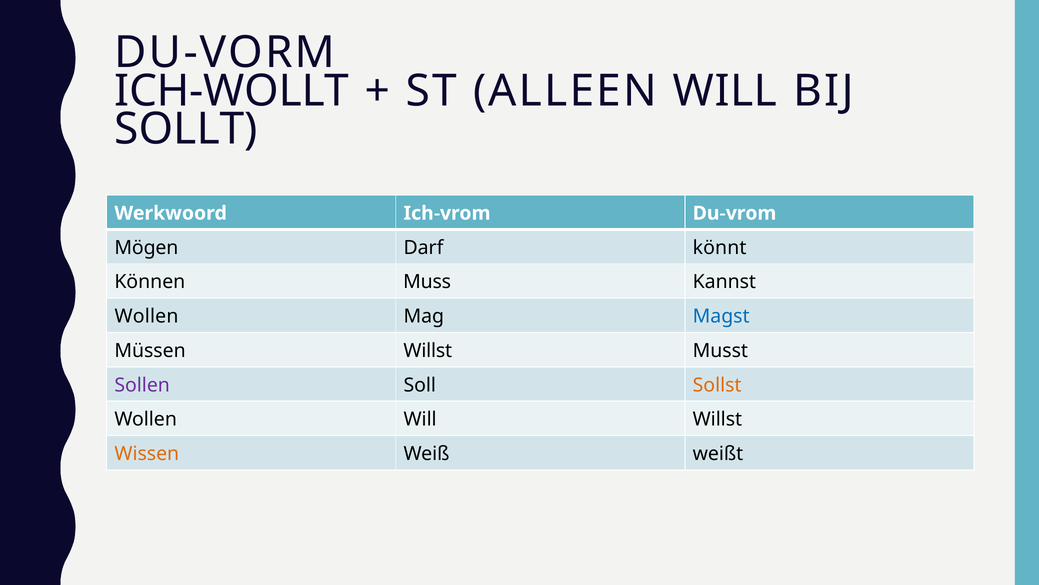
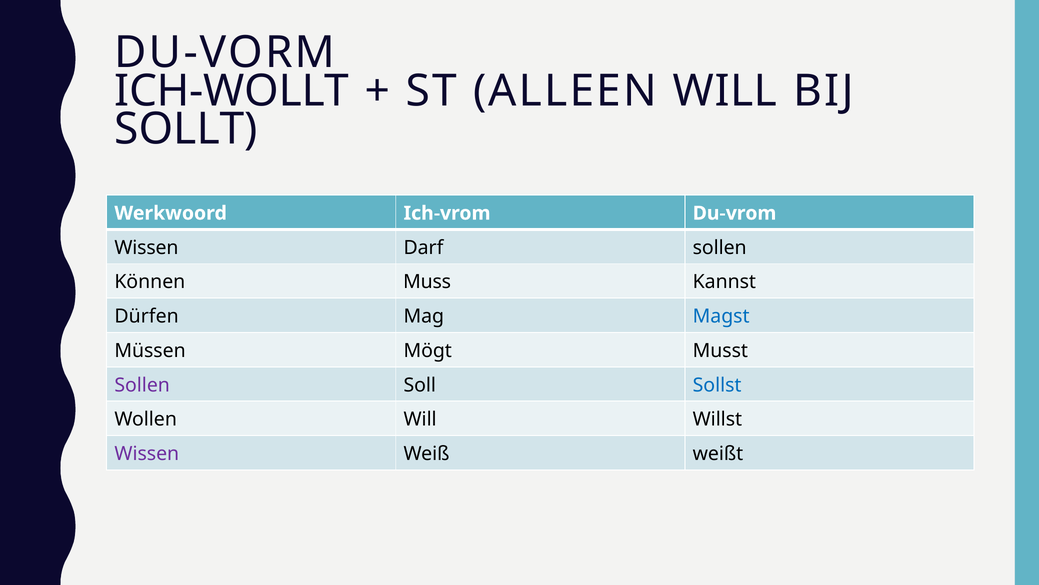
Mögen: Mögen -> Wissen (146, 247)
Darf könnt: könnt -> sollen (720, 247)
Wollen: Wollen -> Dürfen (147, 316)
Müssen Willst: Willst -> Mögt (428, 350)
Sollst colour: orange -> blue (717, 385)
Wissen colour: orange -> purple (147, 453)
